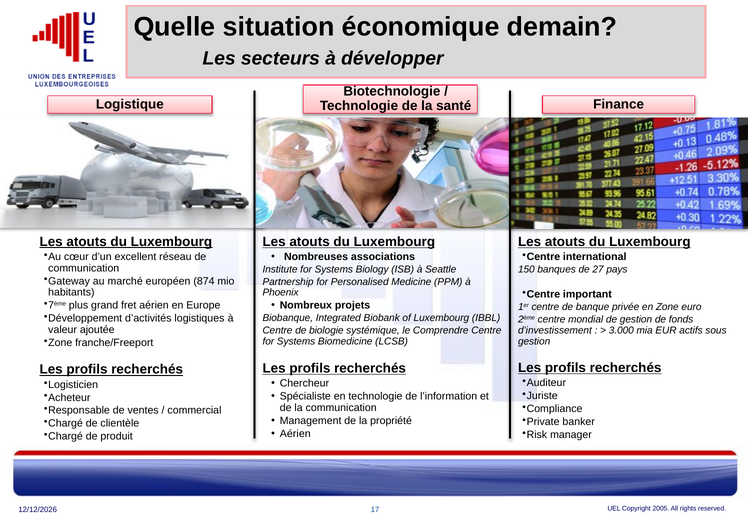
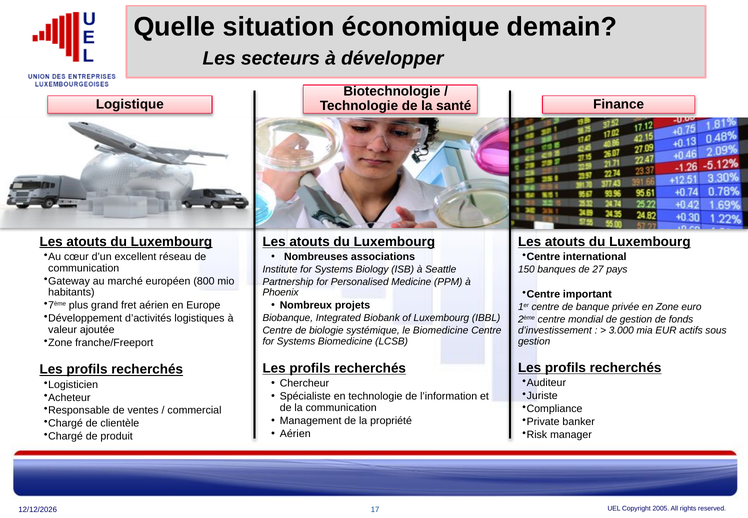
874: 874 -> 800 (204, 281)
le Comprendre: Comprendre -> Biomedicine (441, 330)
